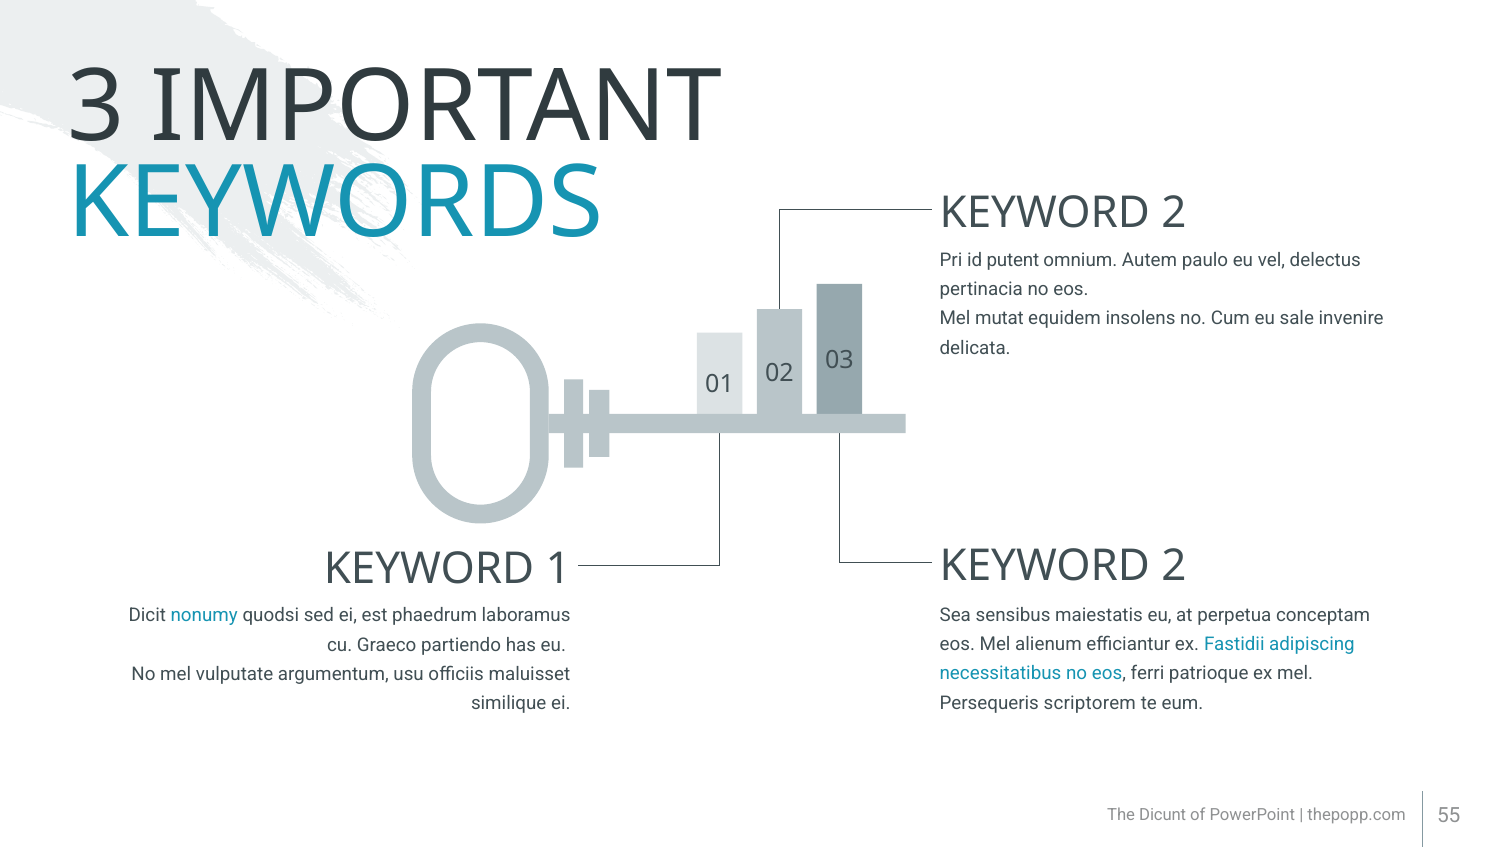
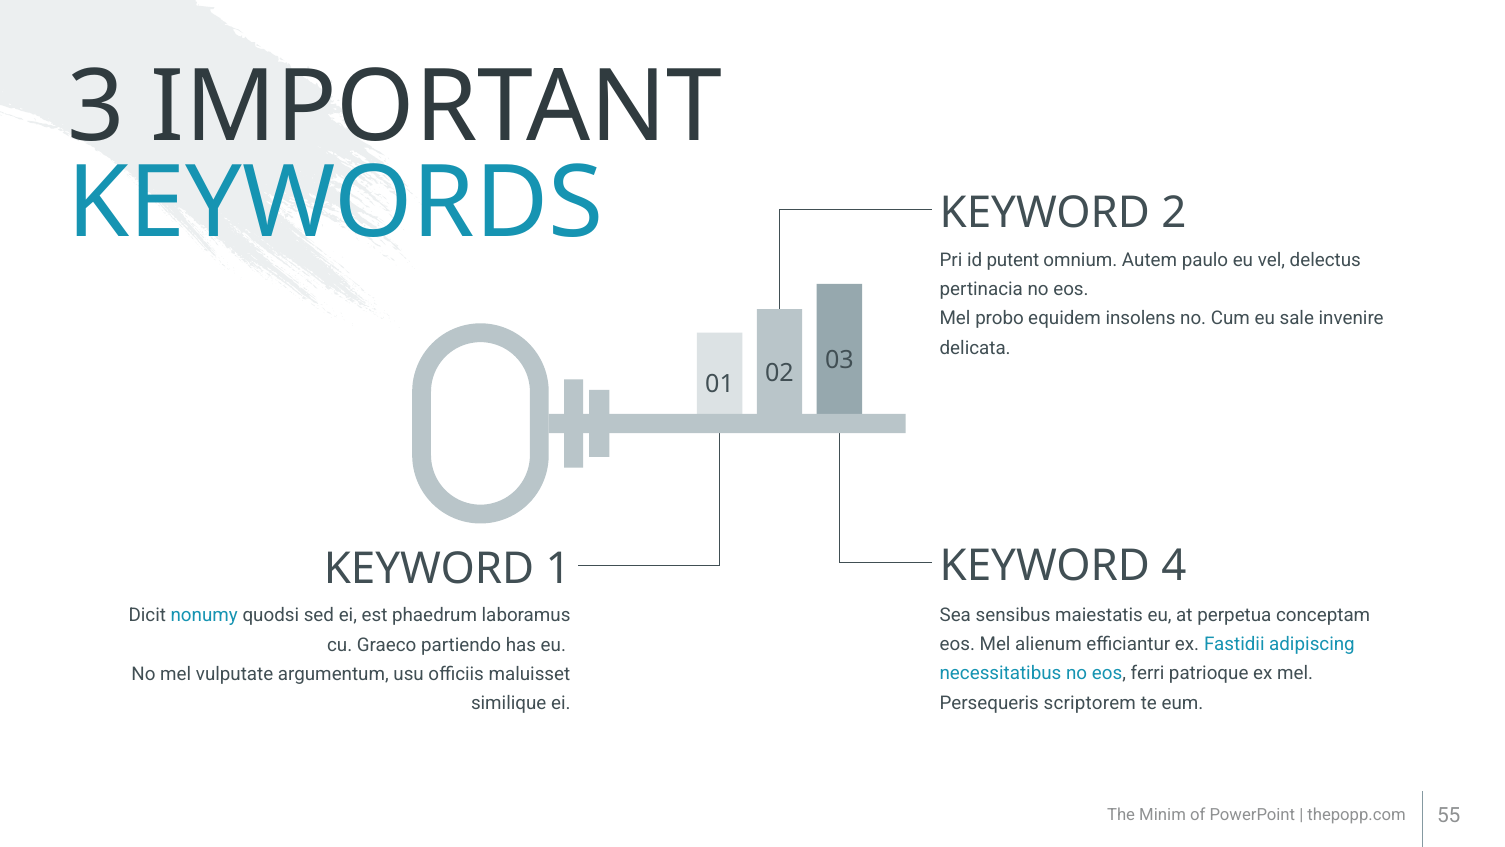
mutat: mutat -> probo (1000, 318)
2: 2 -> 4 (1174, 566)
Dicunt: Dicunt -> Minim (1163, 814)
